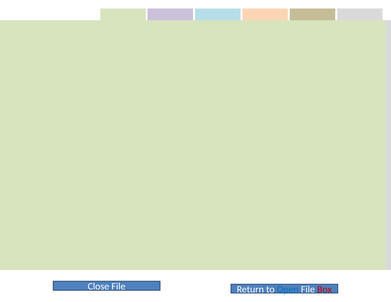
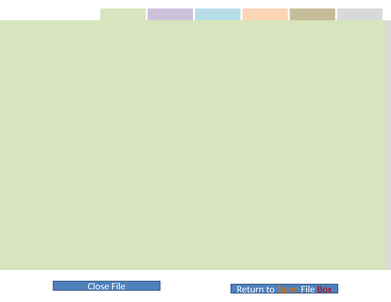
Open colour: blue -> orange (288, 289)
